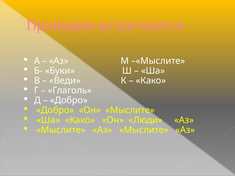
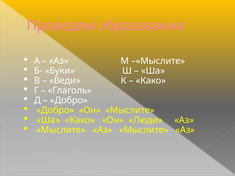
встречаются: встречаются -> образования (141, 26)
